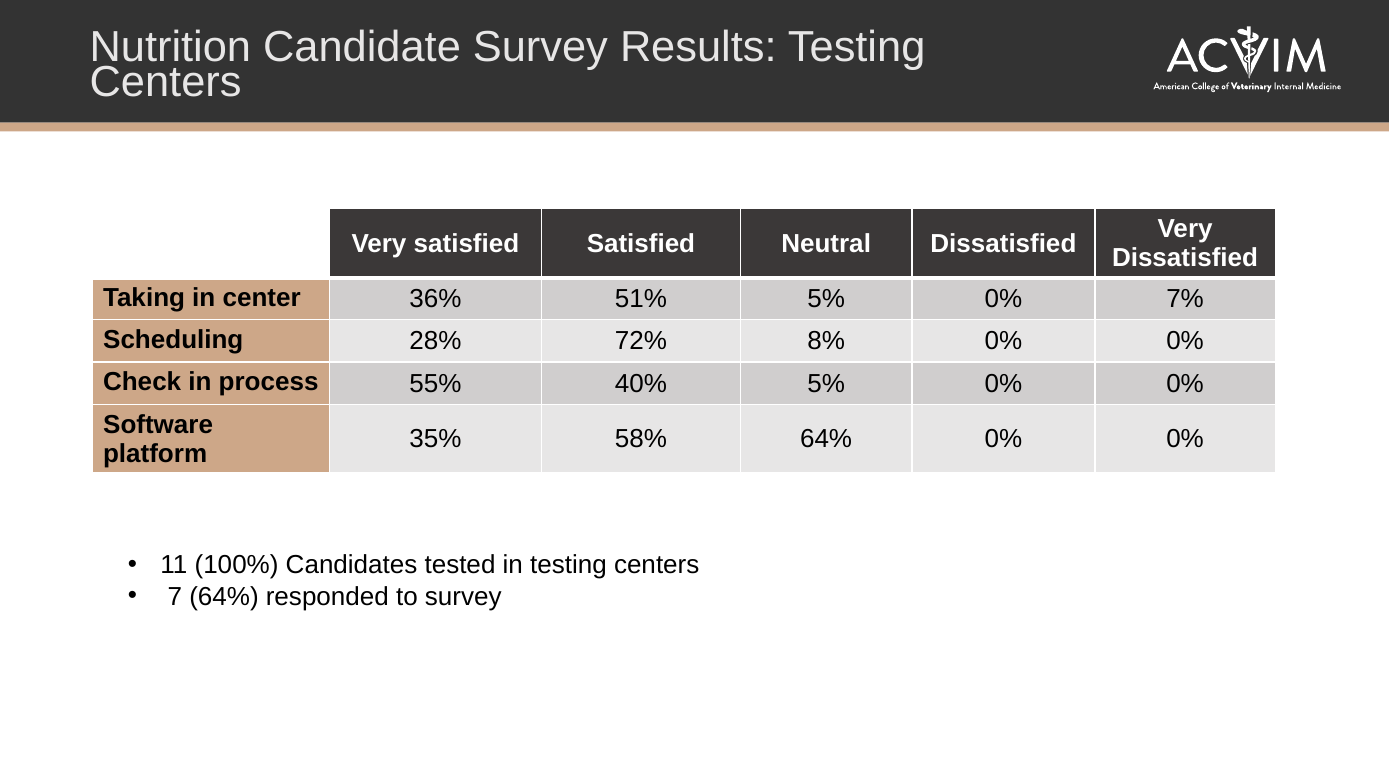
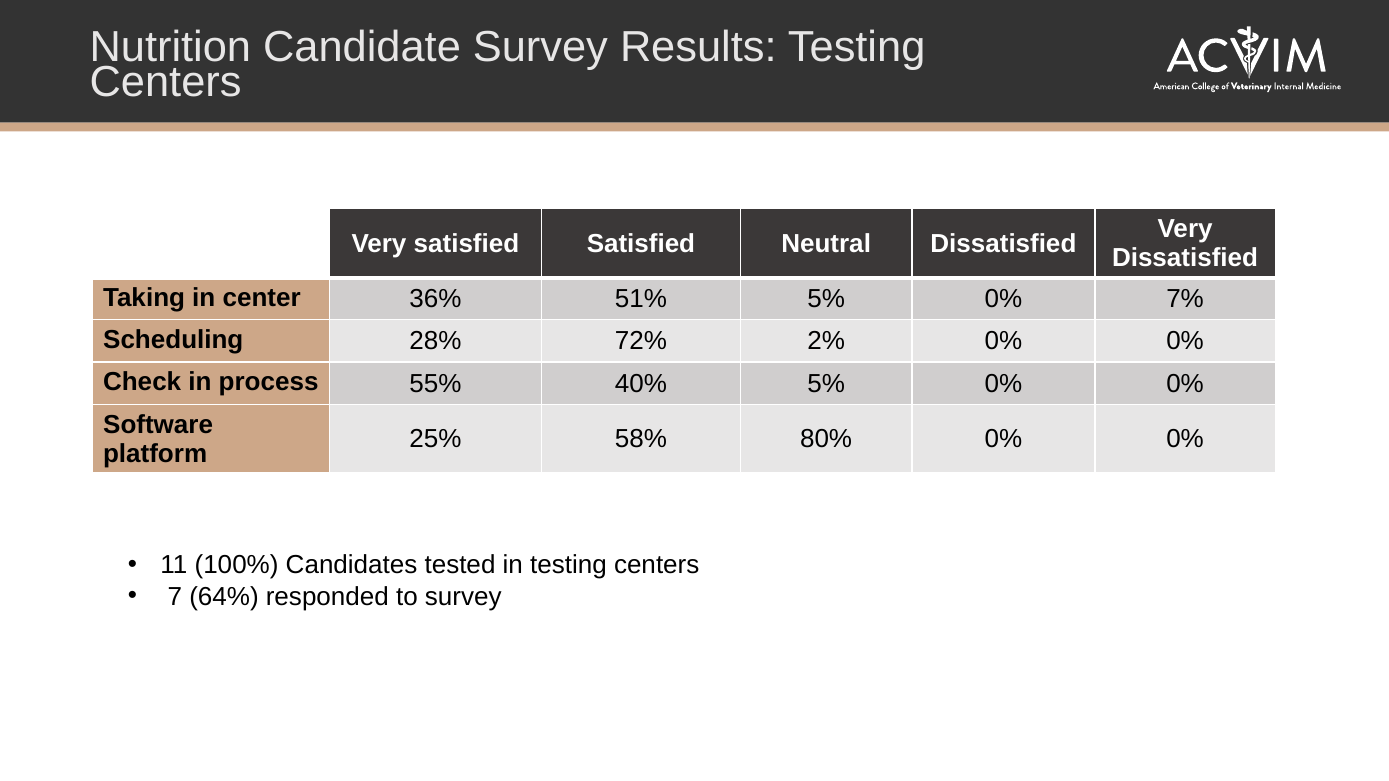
8%: 8% -> 2% (826, 342)
35%: 35% -> 25% (435, 439)
58% 64%: 64% -> 80% (826, 439)
